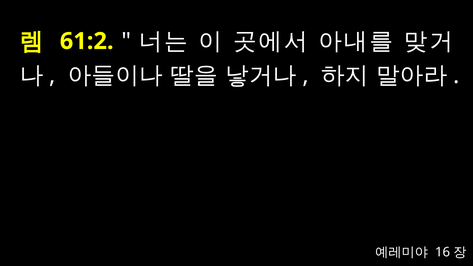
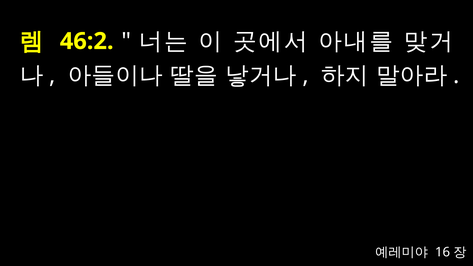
61:2: 61:2 -> 46:2 (87, 41)
